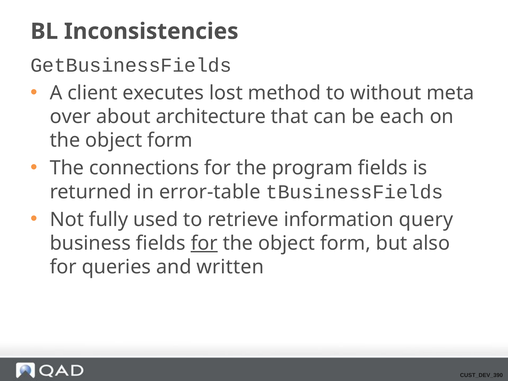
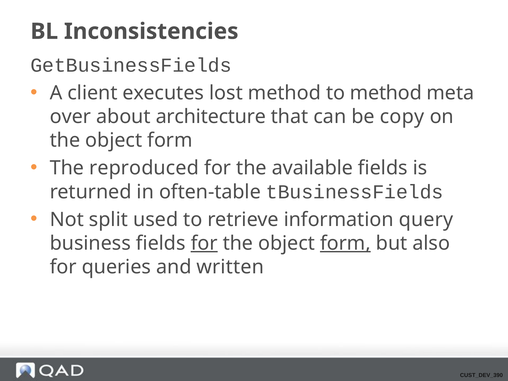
to without: without -> method (386, 93)
each: each -> copy (402, 117)
connections: connections -> reproduced (144, 168)
program: program -> available (312, 168)
error-table: error-table -> often-table (210, 192)
fully: fully -> split (108, 220)
form underline: none -> present (345, 243)
